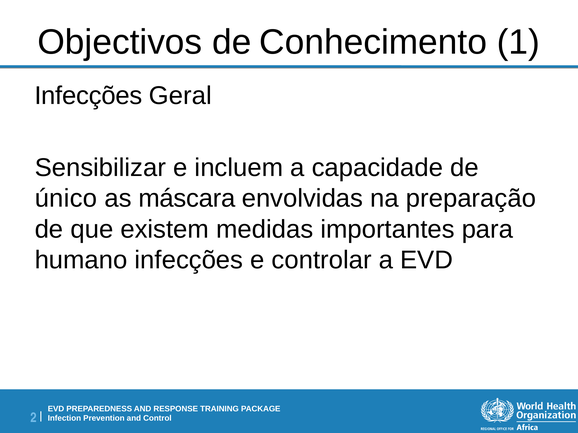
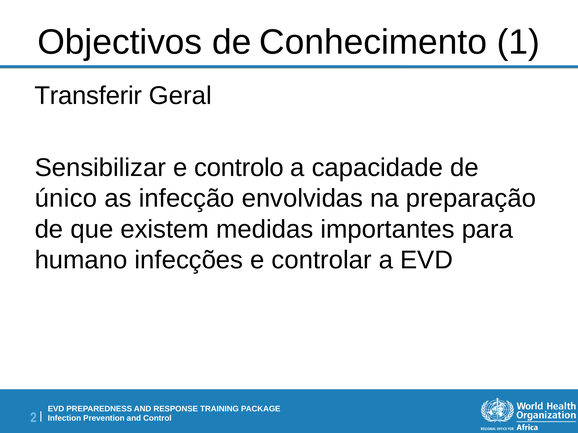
Infecções: Infecções -> Transferir (88, 96)
incluem: incluem -> controlo (239, 168)
máscara: máscara -> infecção (187, 199)
